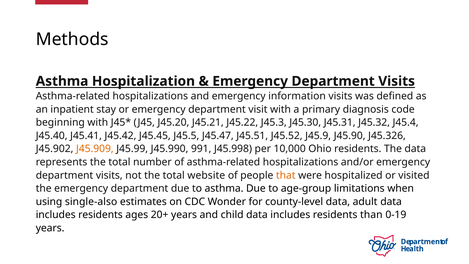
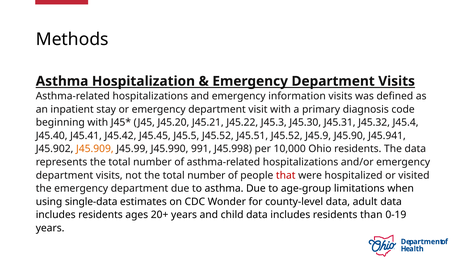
J45.5 J45.47: J45.47 -> J45.52 (218, 136)
J45.326: J45.326 -> J45.941 (387, 136)
not the total website: website -> number (206, 175)
that colour: orange -> red (286, 175)
single-also: single-also -> single-data (91, 201)
